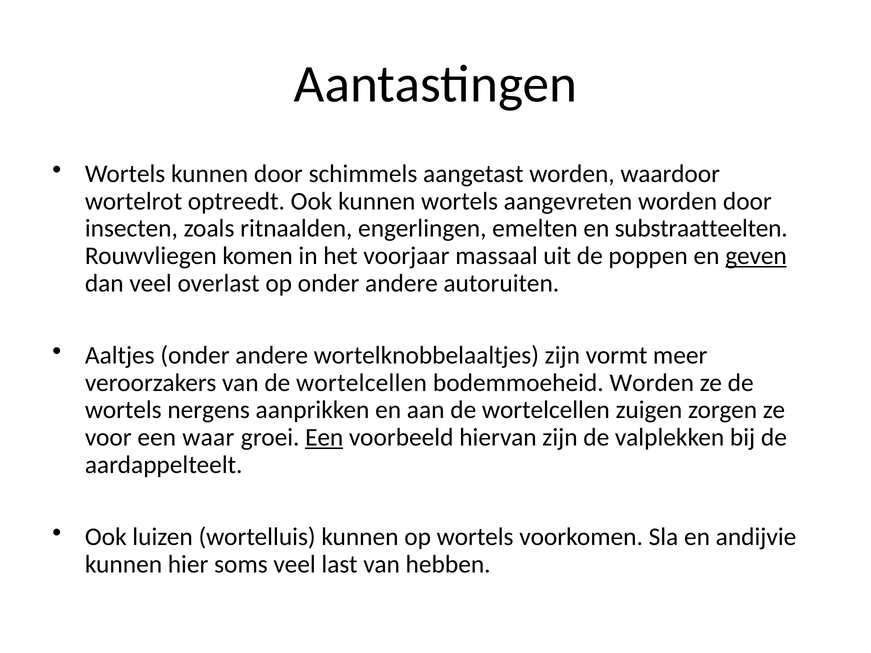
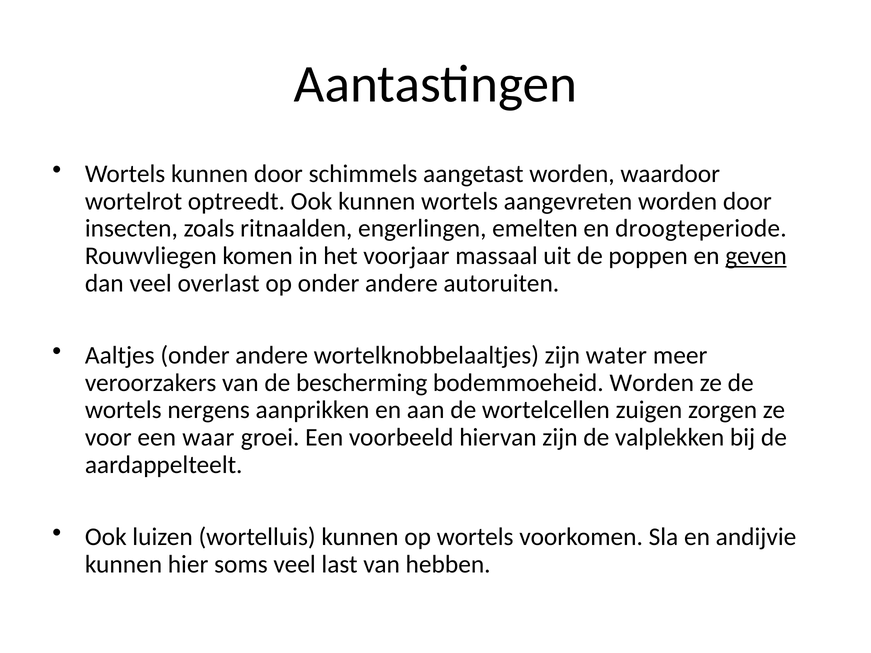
substraatteelten: substraatteelten -> droogteperiode (701, 229)
vormt: vormt -> water (616, 355)
van de wortelcellen: wortelcellen -> bescherming (362, 383)
Een underline: present -> none (324, 438)
